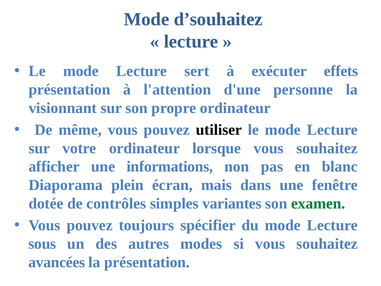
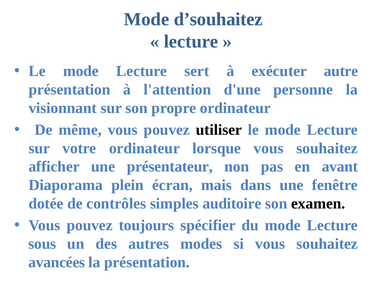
effets: effets -> autre (341, 71)
informations: informations -> présentateur (170, 167)
blanc: blanc -> avant (340, 167)
variantes: variantes -> auditoire (232, 203)
examen colour: green -> black (318, 203)
